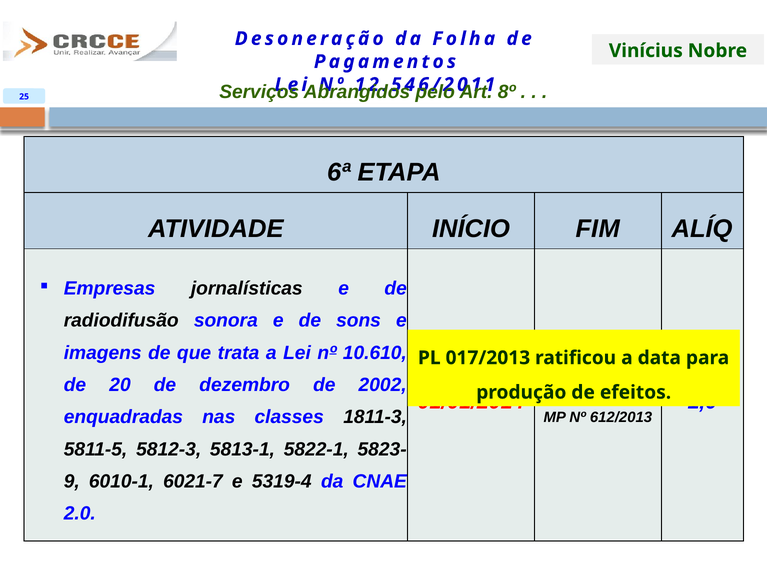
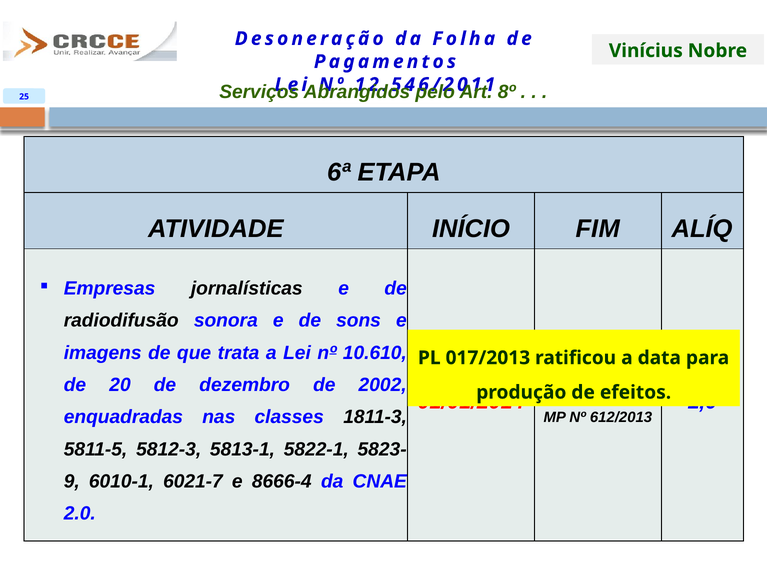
5319-4: 5319-4 -> 8666-4 (282, 482)
